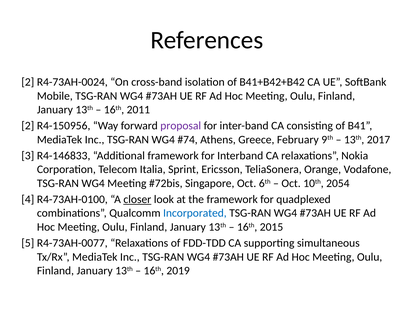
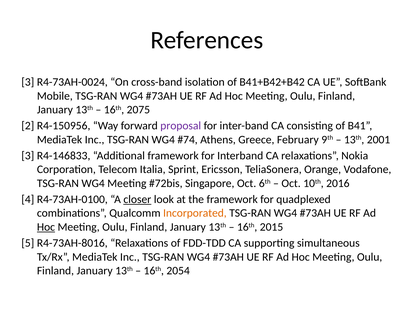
2: 2 -> 3 (28, 82)
2011: 2011 -> 2075 (138, 110)
2017: 2017 -> 2001 (379, 140)
2054: 2054 -> 2016 (338, 184)
Incorporated colour: blue -> orange (195, 214)
Hoc underline: none -> present (46, 227)
R4-73AH-0077: R4-73AH-0077 -> R4-73AH-8016 (72, 243)
2019: 2019 -> 2054 (178, 271)
